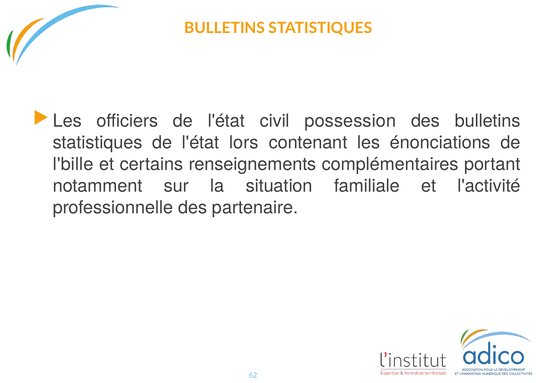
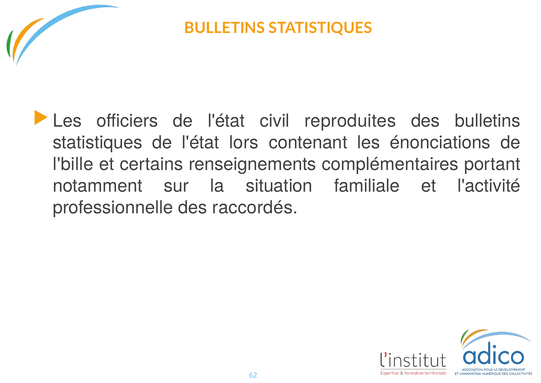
possession: possession -> reproduites (350, 121)
partenaire: partenaire -> raccordés (255, 207)
